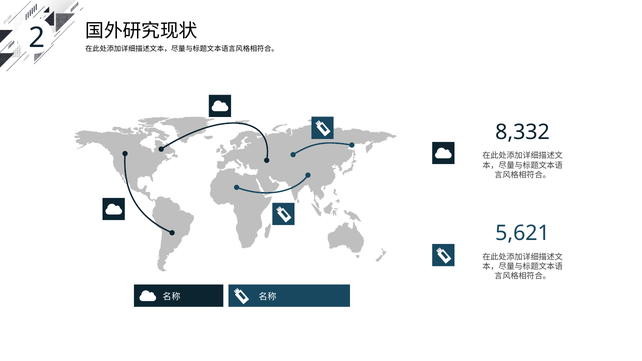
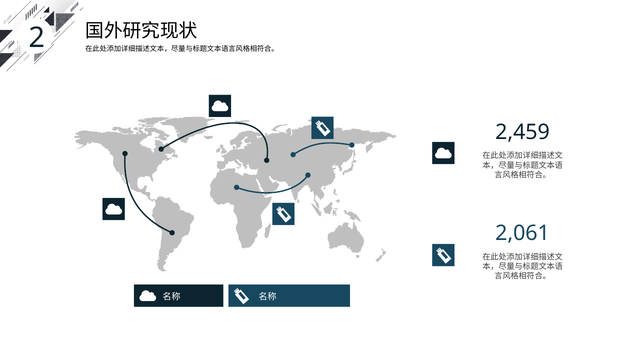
8,332: 8,332 -> 2,459 (523, 132)
5,621: 5,621 -> 2,061 (523, 233)
